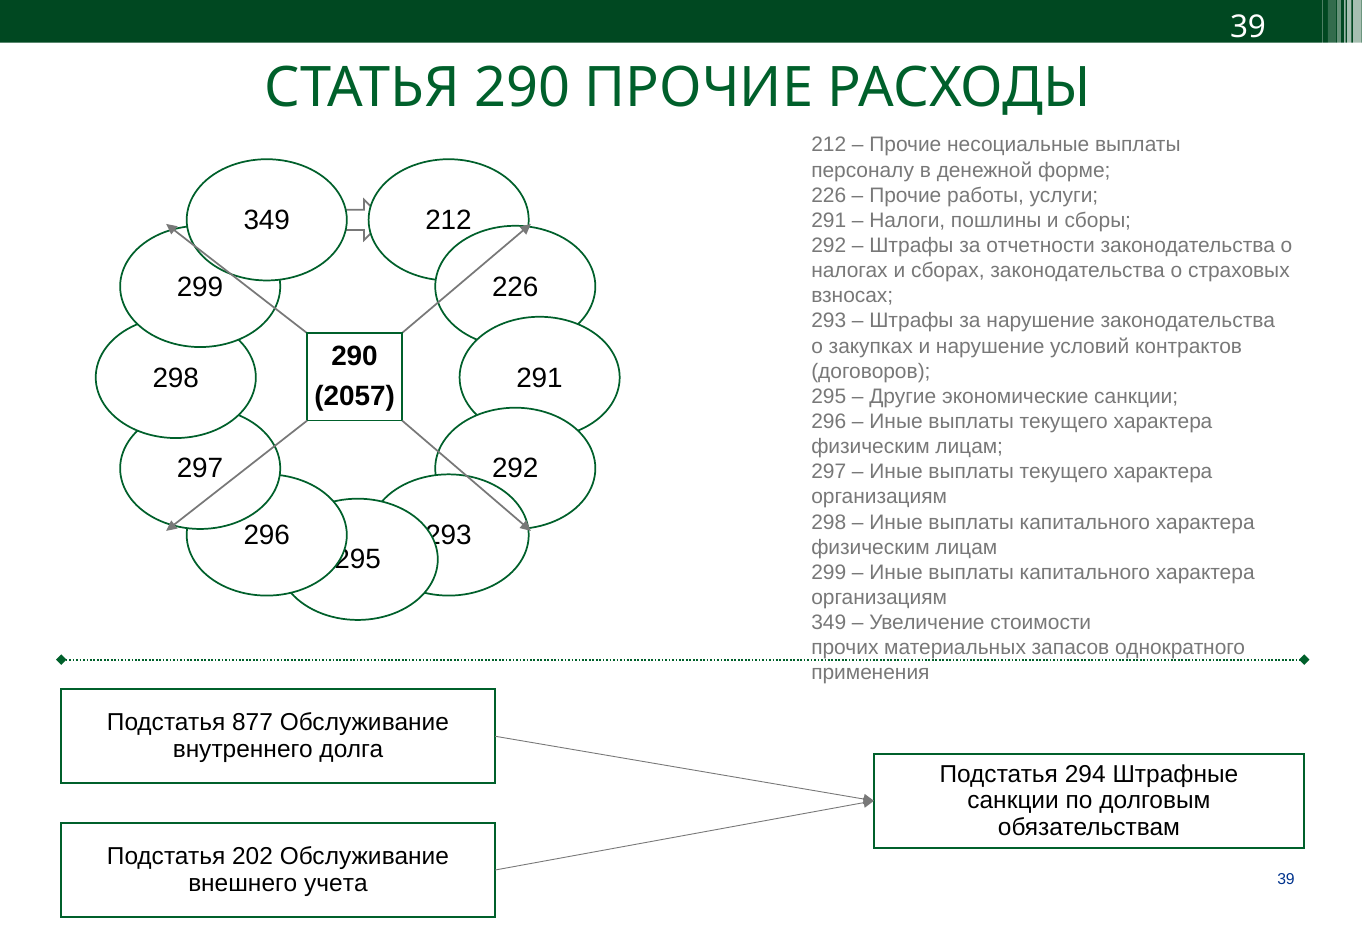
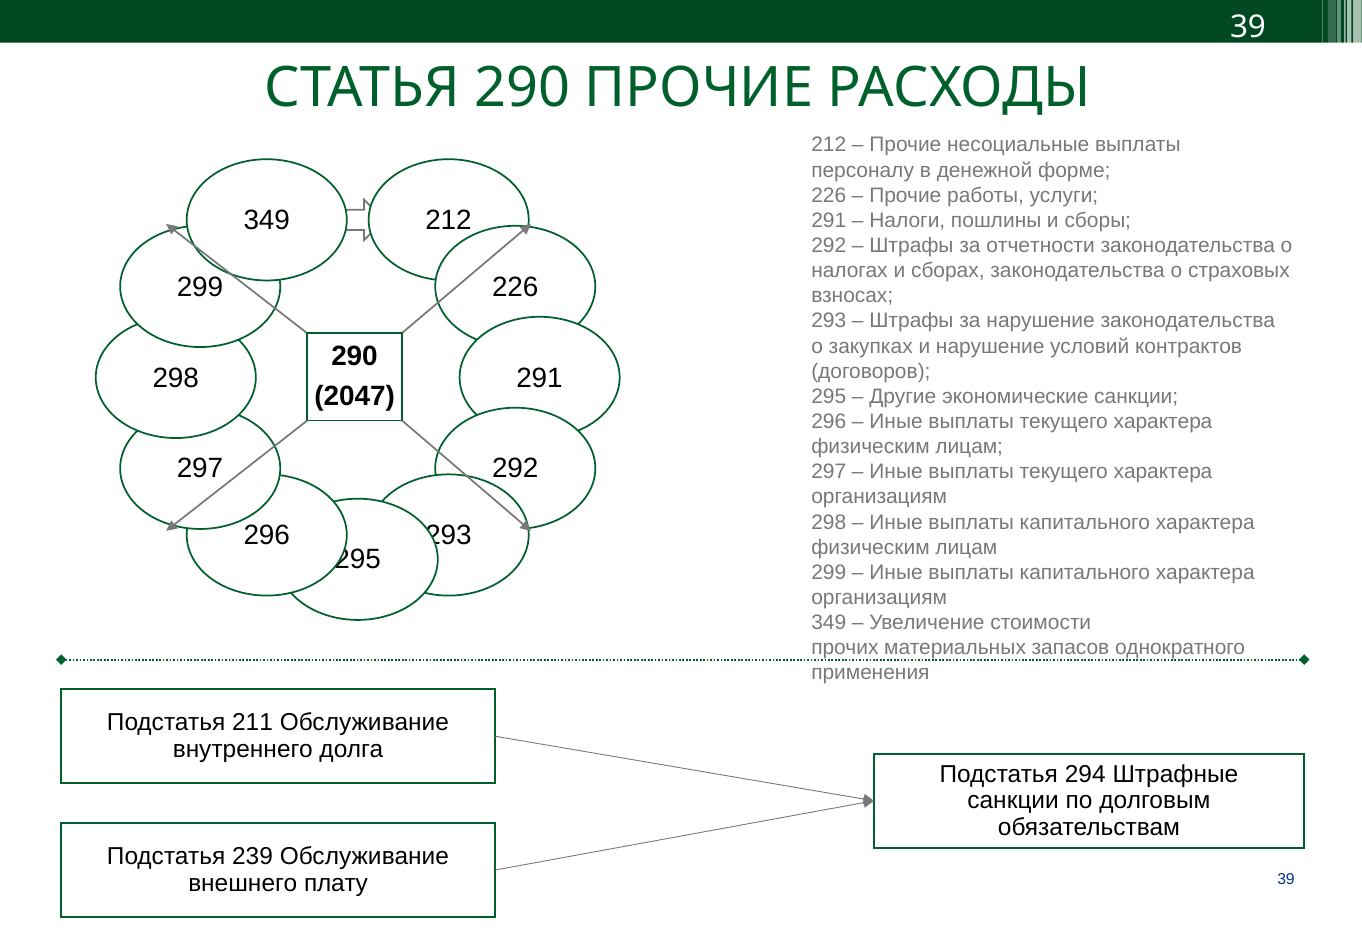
2057: 2057 -> 2047 (355, 397)
877: 877 -> 211 (253, 723)
202: 202 -> 239 (253, 857)
учета: учета -> плату (336, 883)
